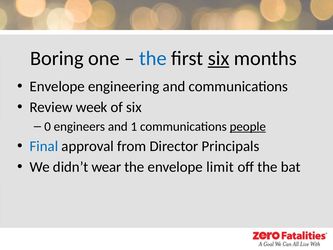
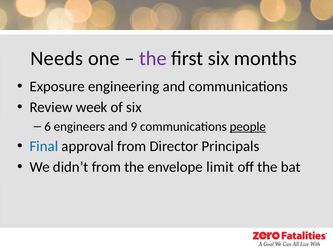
Boring: Boring -> Needs (57, 58)
the colour: blue -> purple (153, 58)
six underline: present -> none (219, 58)
Envelope: Envelope -> Exposure (57, 87)
0: 0 -> 6 (48, 126)
1: 1 -> 9 (134, 126)
didn’t wear: wear -> from (106, 167)
